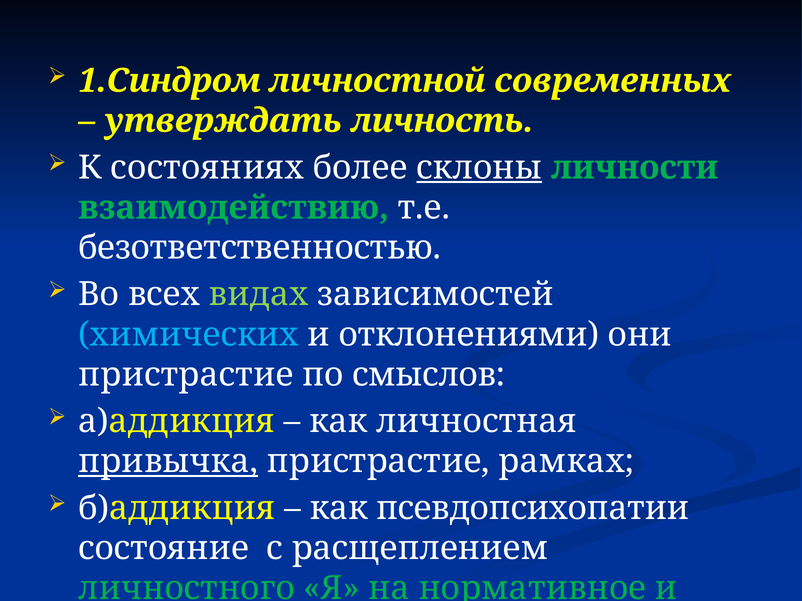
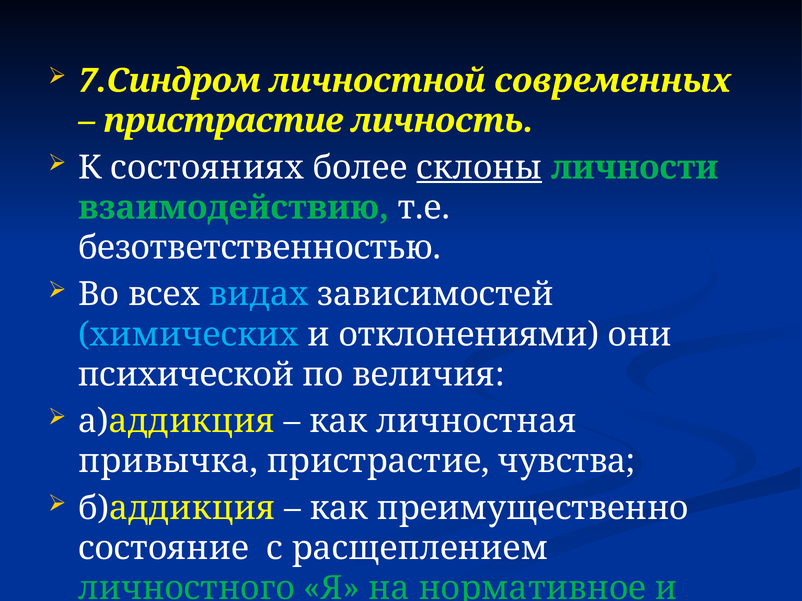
1.Синдром: 1.Синдром -> 7.Синдром (169, 81)
утверждать: утверждать -> пристрастие (223, 121)
видах colour: light green -> light blue (259, 295)
пристрастие: пристрастие -> психической (186, 375)
смыслов: смыслов -> величия (428, 375)
привычка underline: present -> none (168, 462)
рамках: рамках -> чувства (567, 462)
псевдопсихопатии: псевдопсихопатии -> преимущественно (533, 509)
